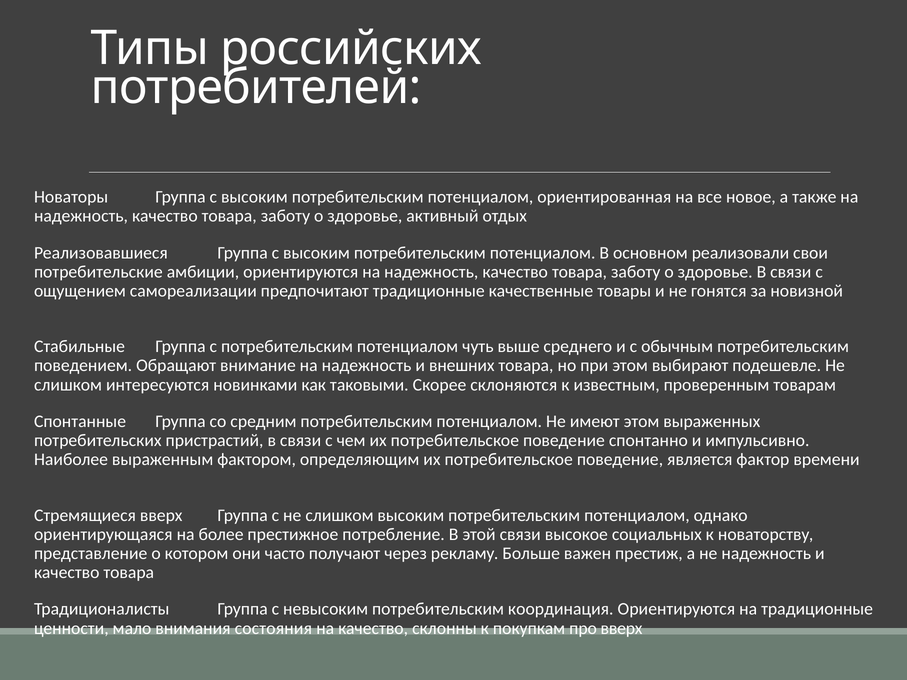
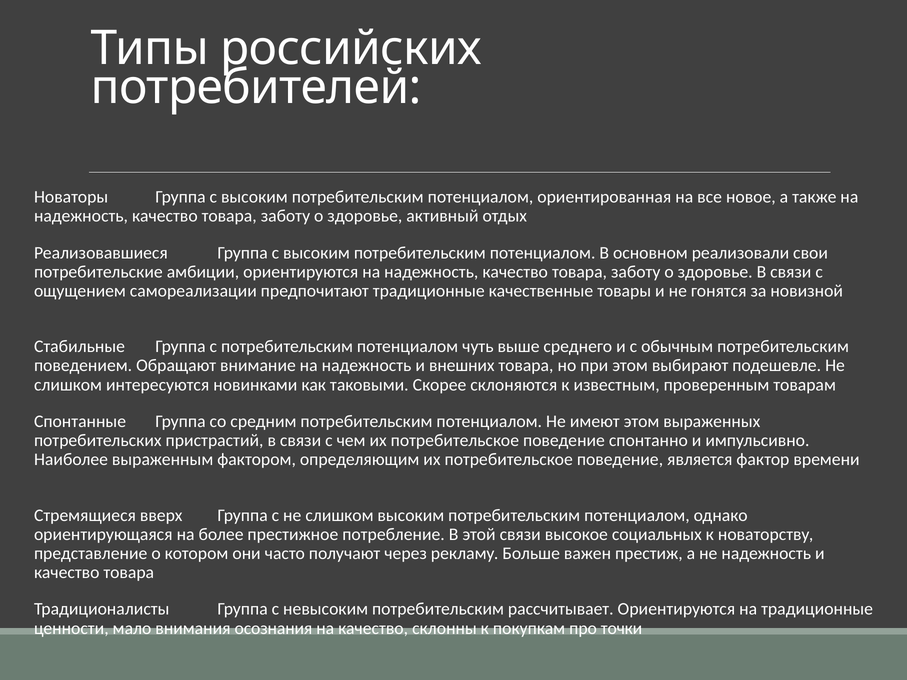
координация: координация -> рассчитывает (561, 609)
состояния: состояния -> осознания (273, 628)
про вверх: вверх -> точки (622, 628)
